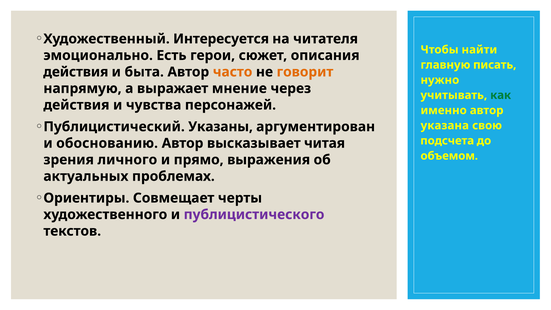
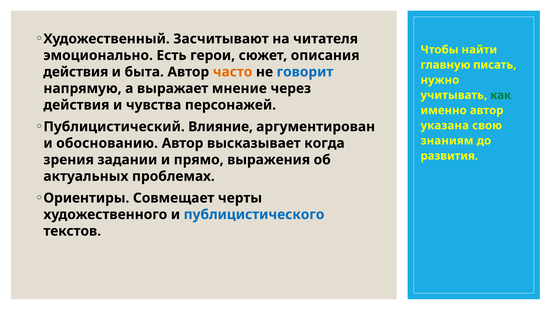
Интересуется: Интересуется -> Засчитывают (221, 39)
говорит colour: orange -> blue (305, 72)
Указаны: Указаны -> Влияние (221, 127)
подсчета: подсчета -> знаниям (447, 141)
читая: читая -> когда (324, 143)
объемом: объемом -> развития (449, 156)
личного: личного -> задании (127, 160)
публицистического colour: purple -> blue (254, 214)
